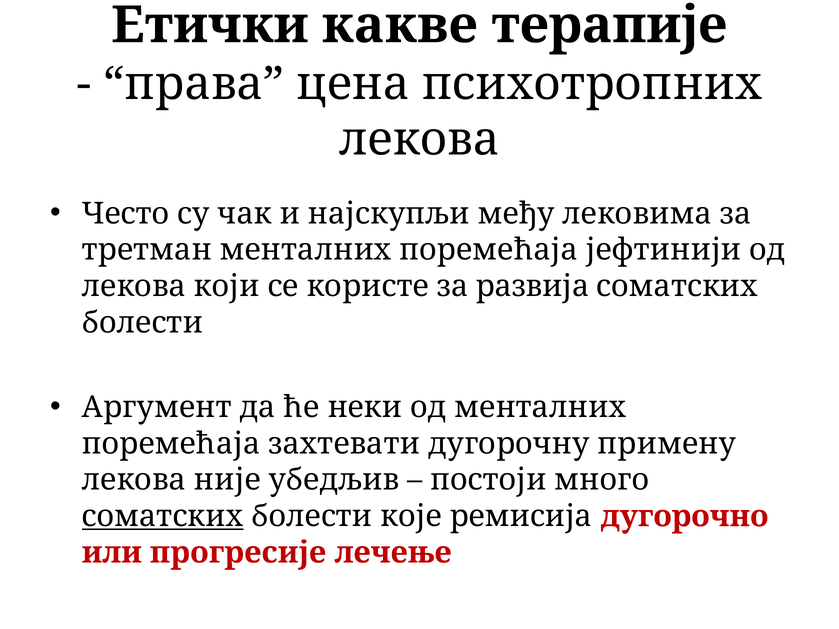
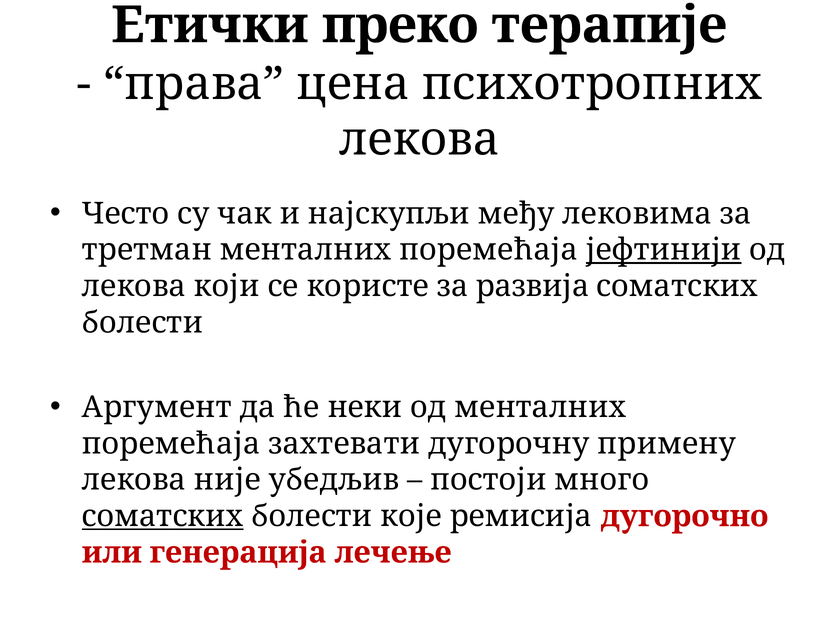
какве: какве -> преко (400, 25)
јефтинији underline: none -> present (664, 250)
прогресије: прогресије -> генерација (238, 553)
